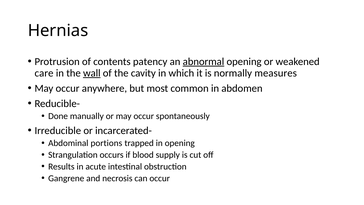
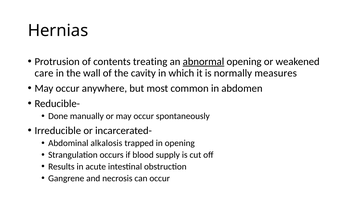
patency: patency -> treating (150, 62)
wall underline: present -> none (92, 73)
portions: portions -> alkalosis (106, 143)
